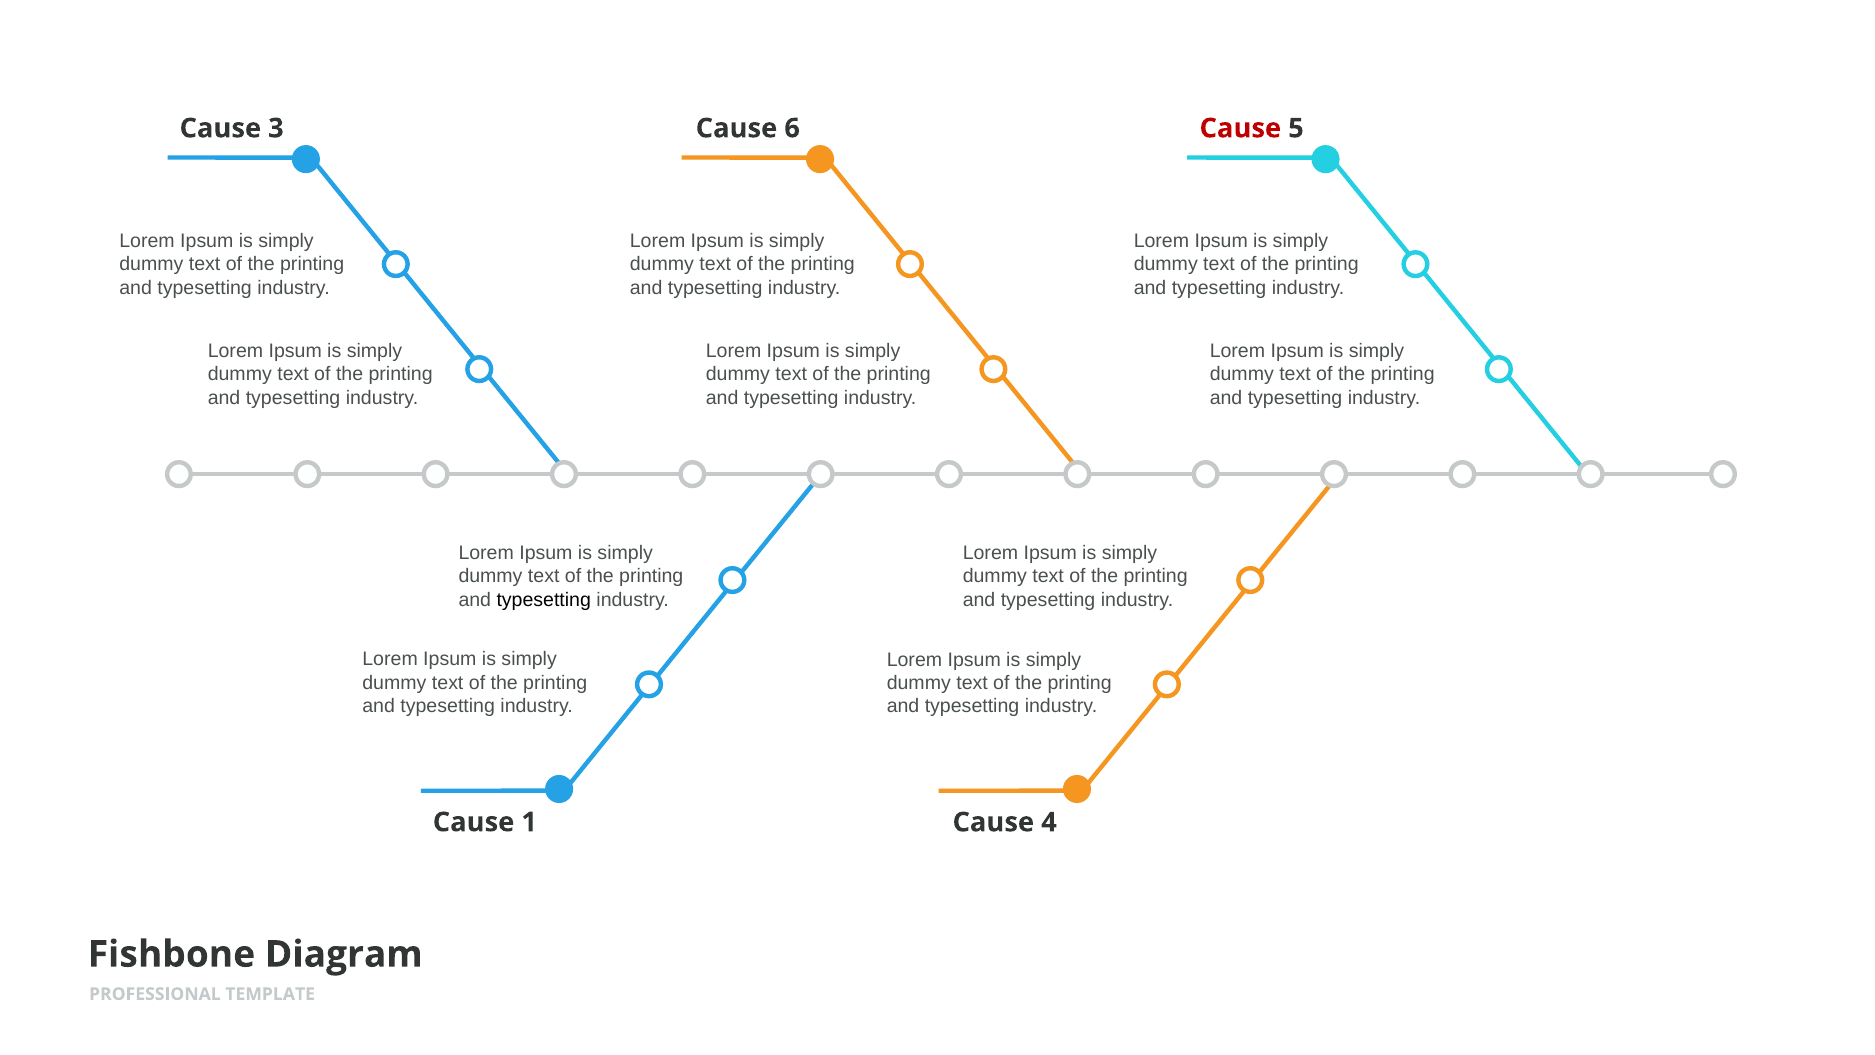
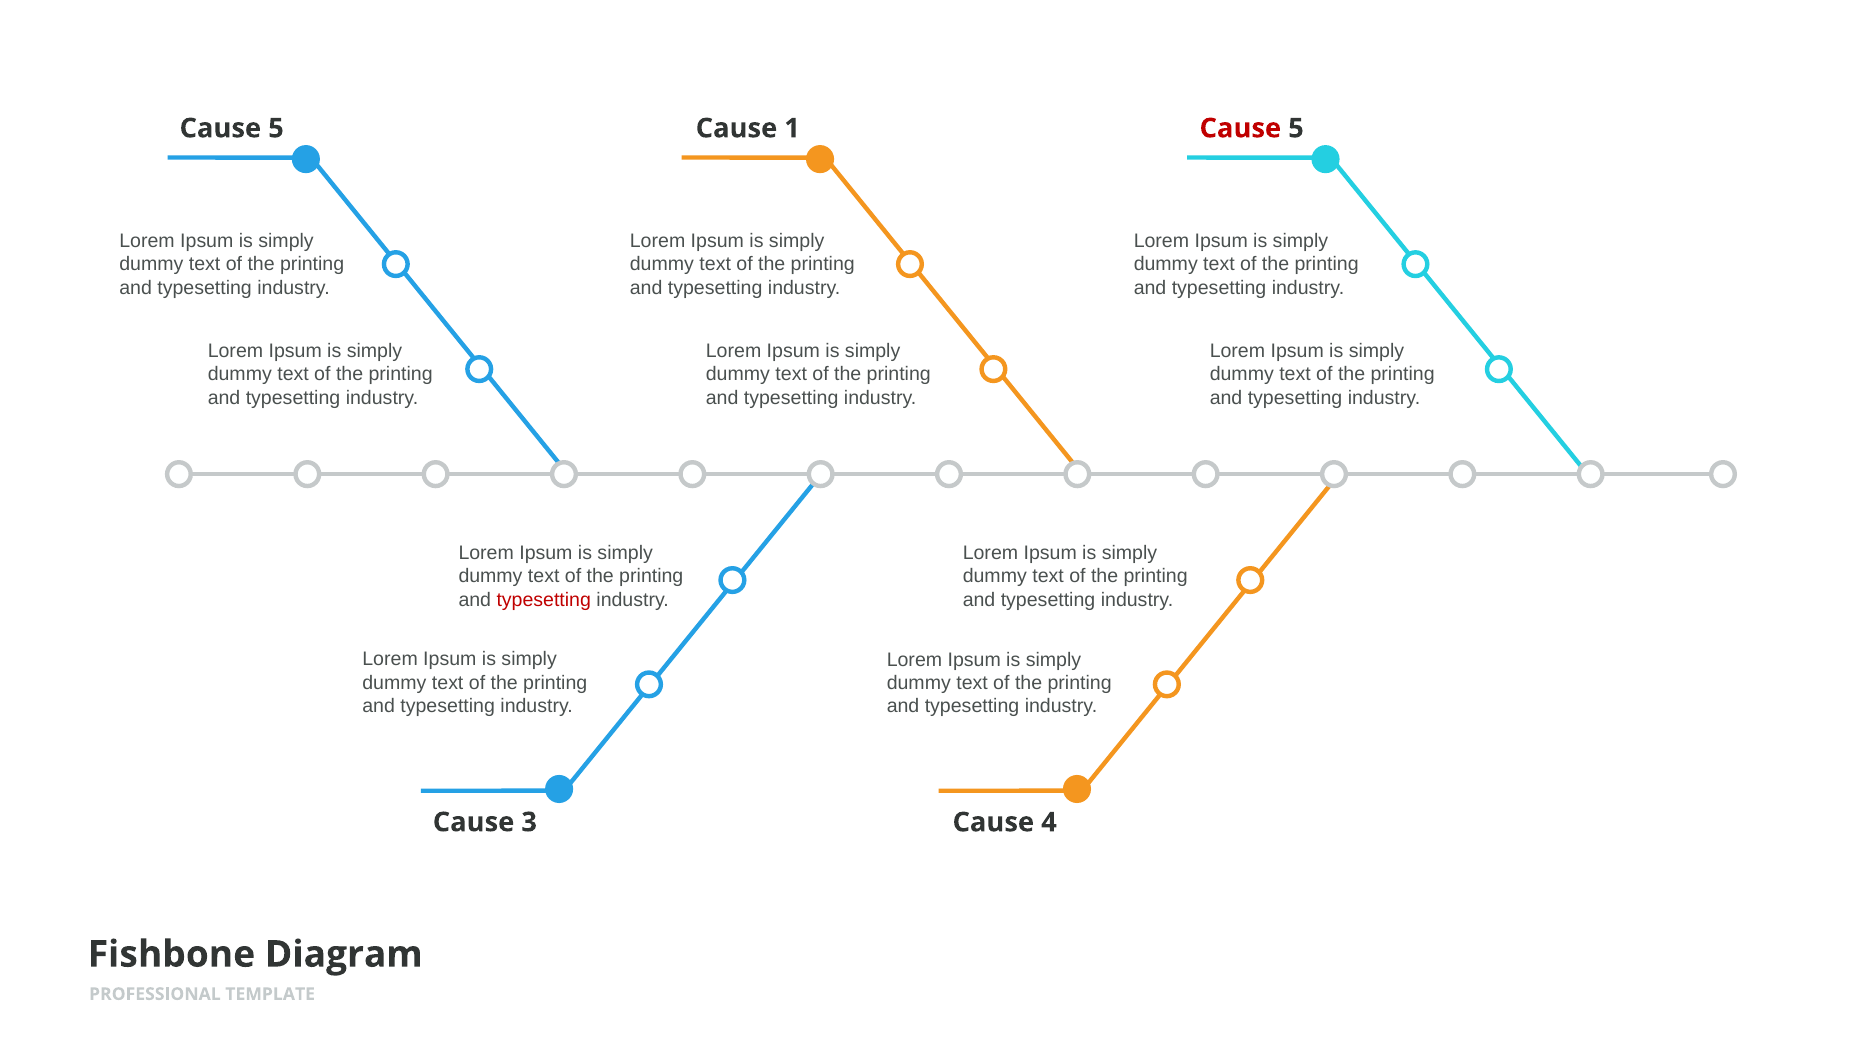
3: 3 -> 5 (276, 128)
6: 6 -> 1 (792, 128)
typesetting colour: black -> red (544, 600)
1: 1 -> 3 (529, 822)
